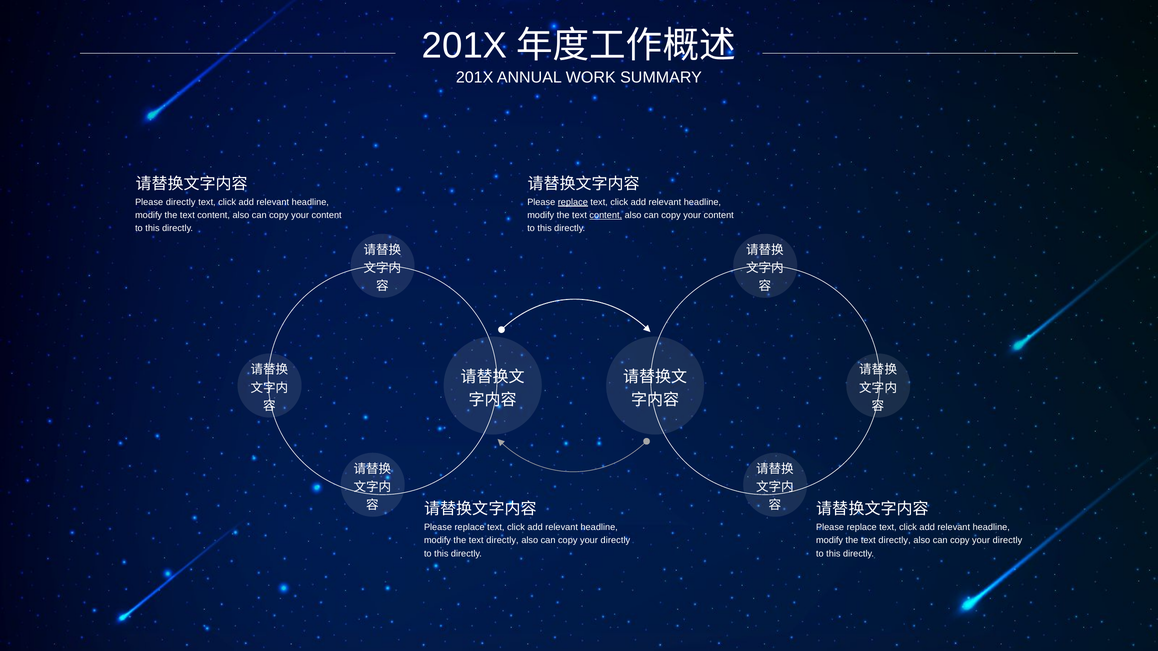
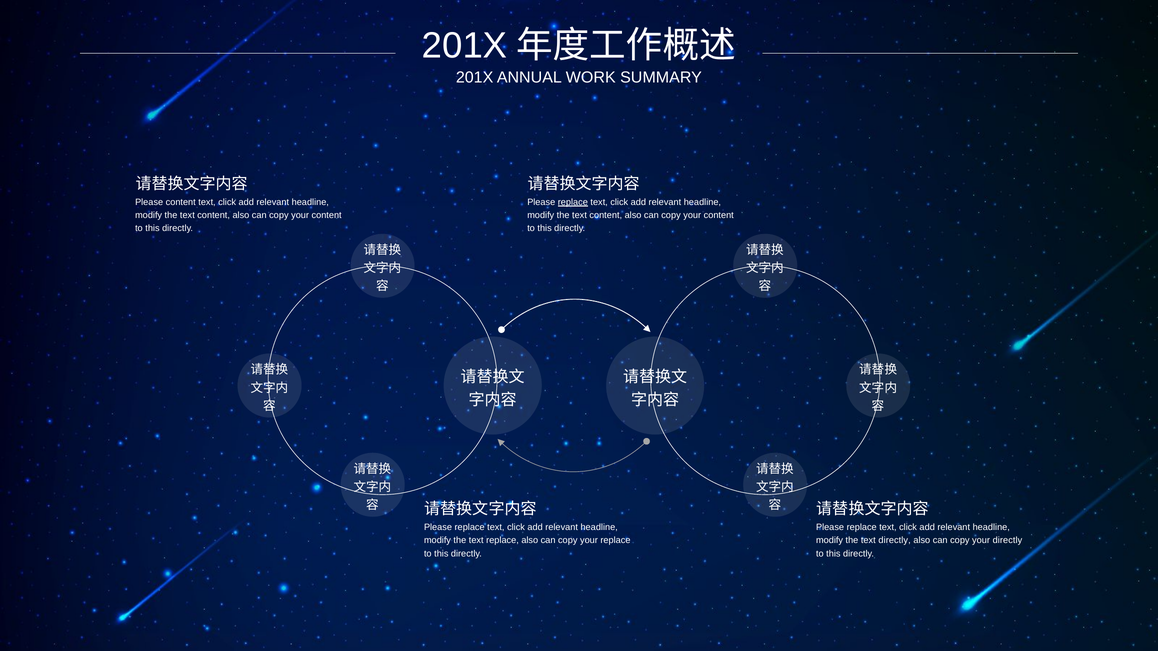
Please directly: directly -> content (181, 202)
content underline: present -> none (606, 215)
directly: directly -> replace (503, 541)
directly: directly -> replace (615, 541)
